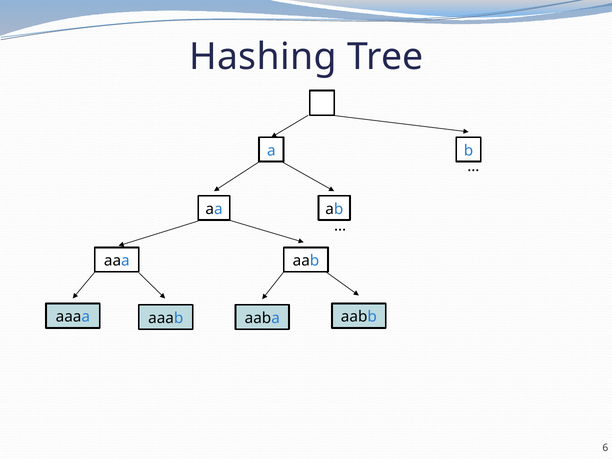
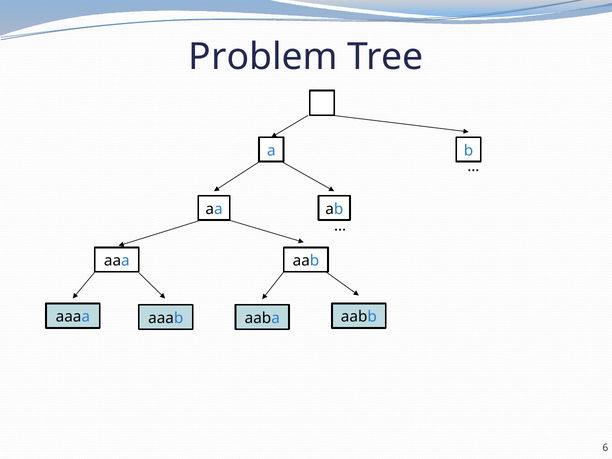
Hashing: Hashing -> Problem (263, 57)
